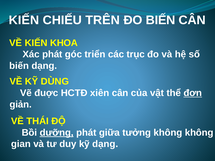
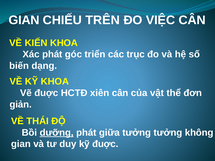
KIẾN: KIẾN -> GIAN (24, 20)
ĐO BIẾN: BIẾN -> VIỆC (160, 20)
KỸ DÙNG: DÙNG -> KHOA (55, 82)
đơn underline: present -> none (193, 93)
tưởng không: không -> tưởng (168, 133)
kỹ dạng: dạng -> đuợc (105, 144)
